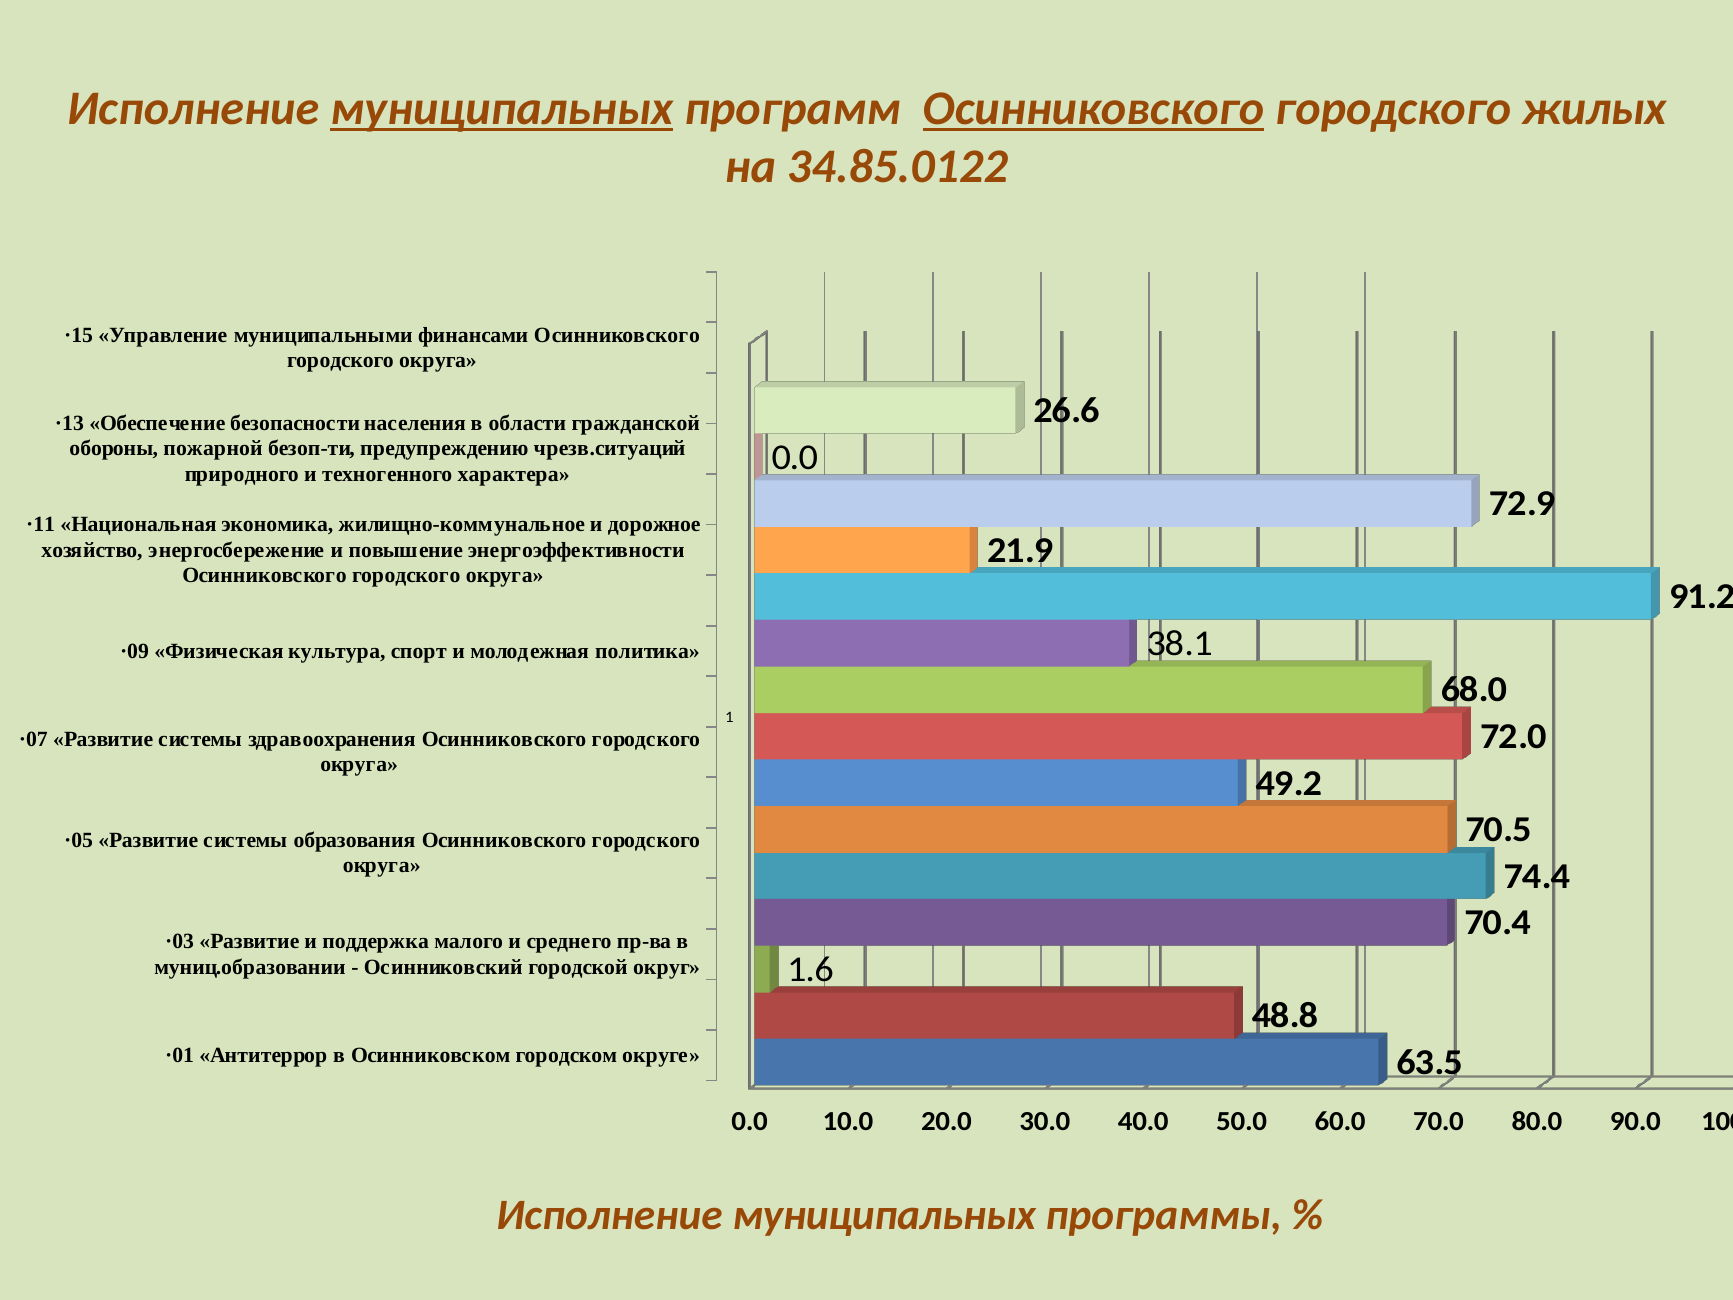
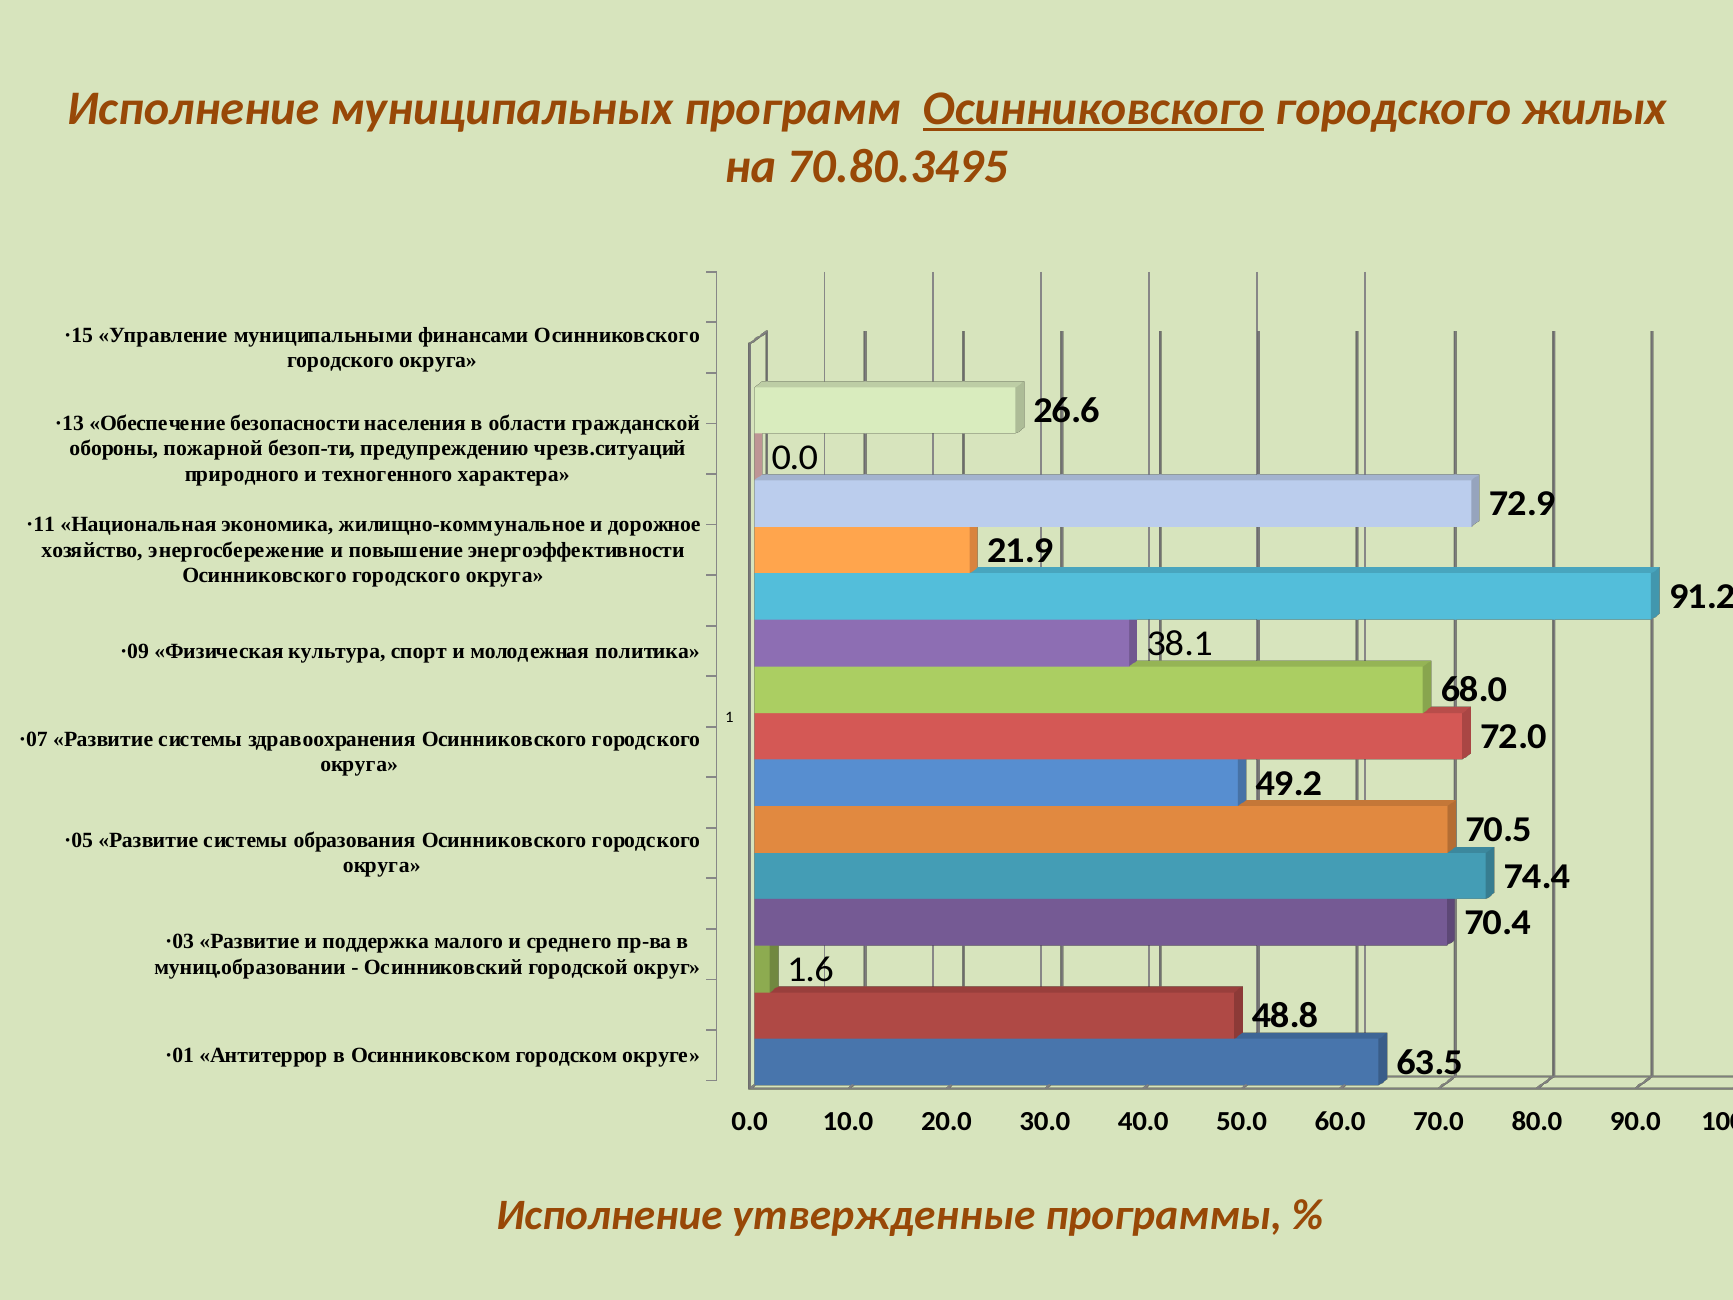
муниципальных underline: present -> none (502, 109)
34.85.0122: 34.85.0122 -> 70.80.3495 (897, 167)
муниципальных: муниципальных -> утвержденные (884, 1215)
